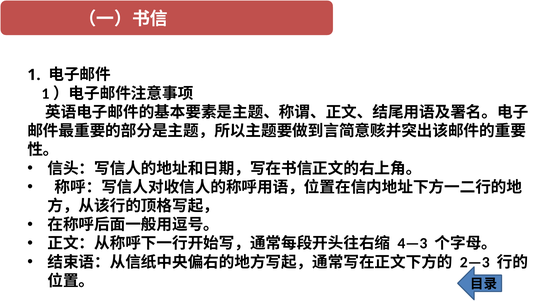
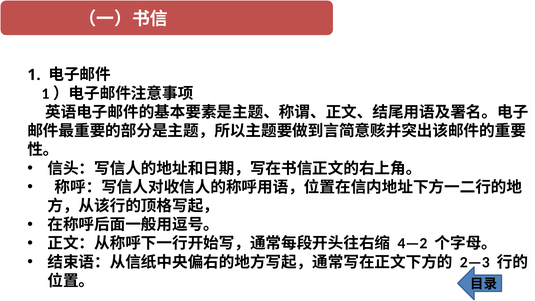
4—3: 4—3 -> 4—2 (412, 243)
